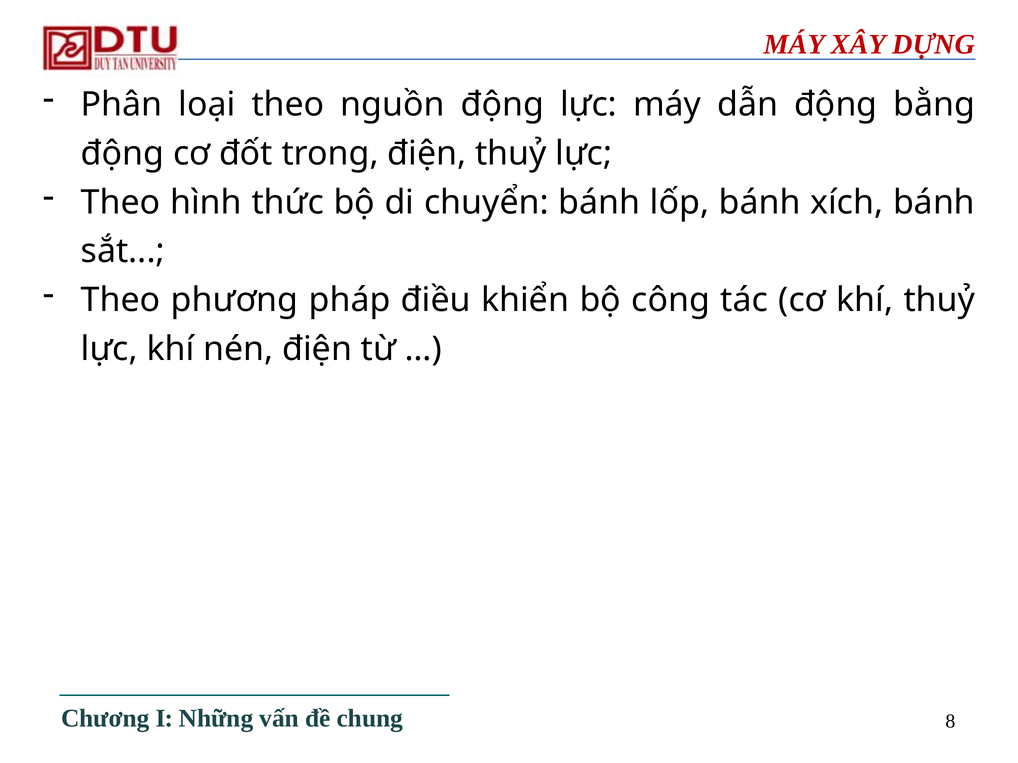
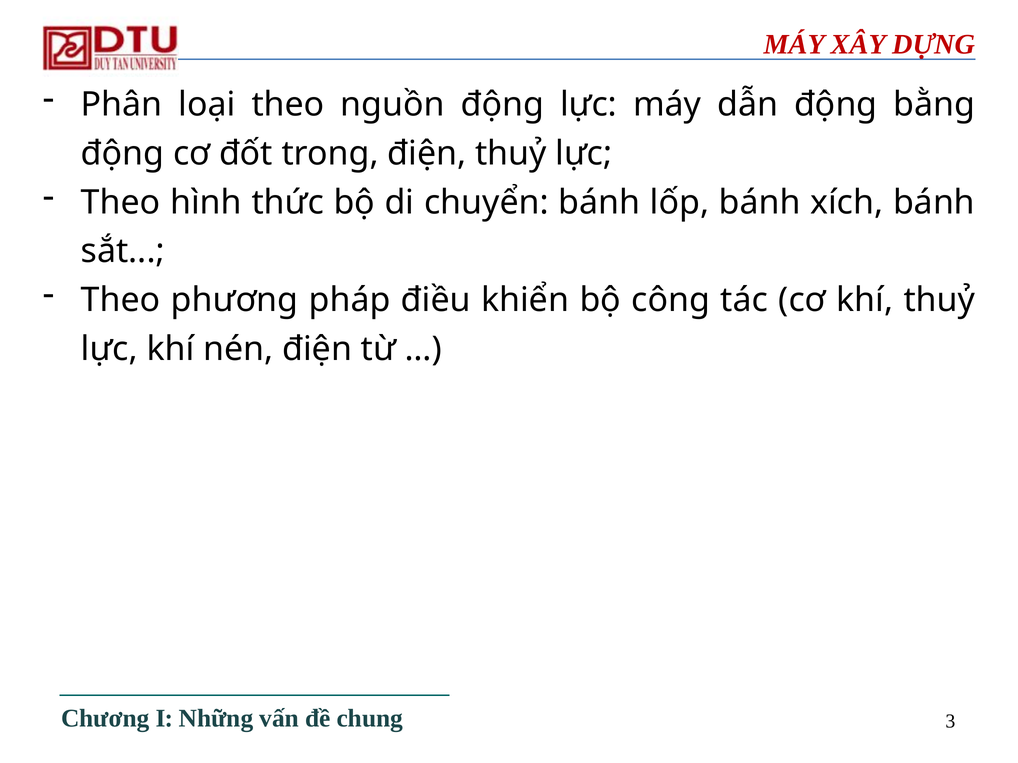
8: 8 -> 3 (950, 722)
